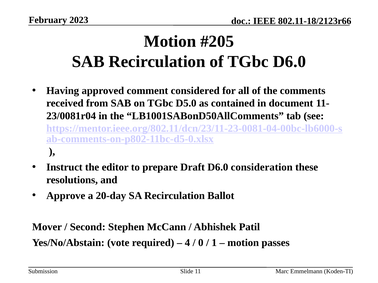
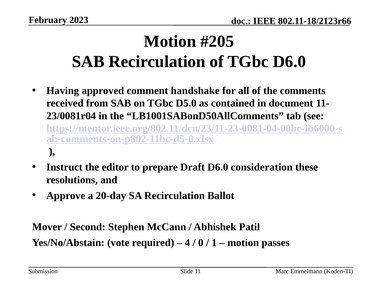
considered: considered -> handshake (195, 91)
